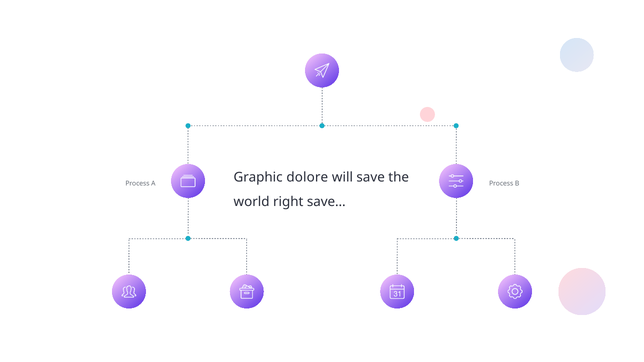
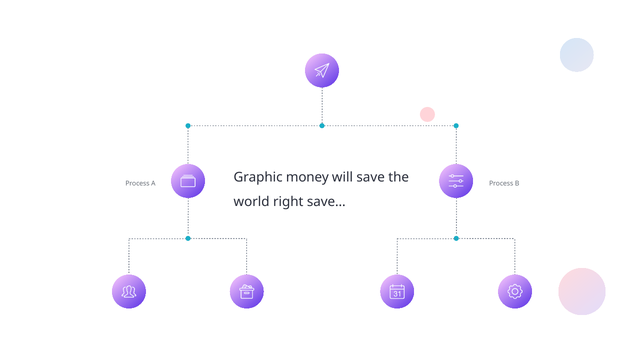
dolore: dolore -> money (307, 178)
